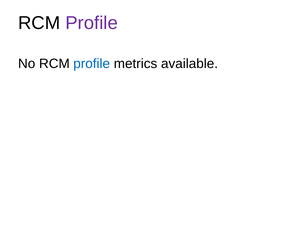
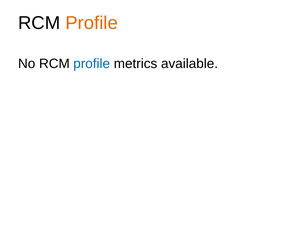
Profile colour: purple -> orange (92, 23)
